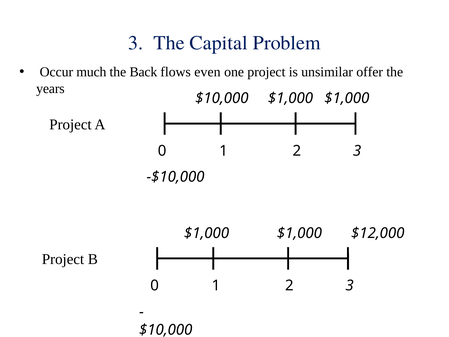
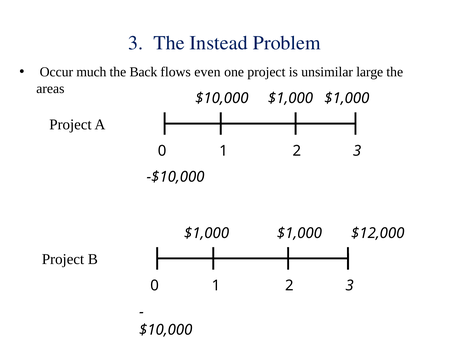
Capital: Capital -> Instead (219, 43)
offer: offer -> large (370, 72)
years: years -> areas (50, 88)
